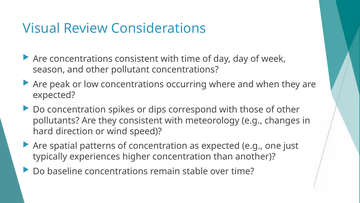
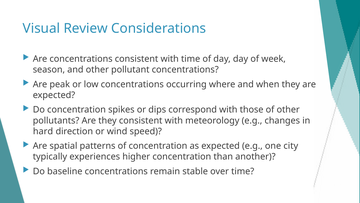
just: just -> city (291, 146)
